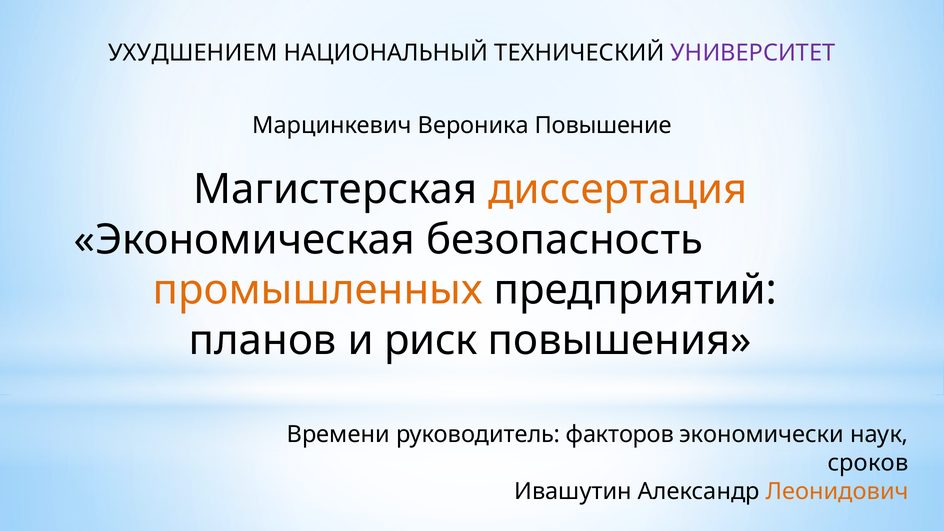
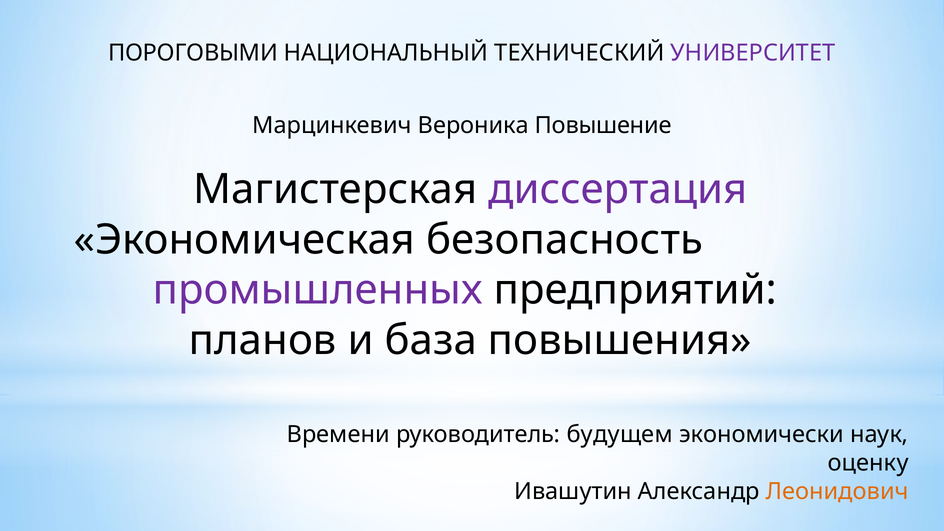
УХУДШЕНИЕМ: УХУДШЕНИЕМ -> ПОРОГОВЫМИ (193, 53)
диссертация colour: orange -> purple (618, 189)
промышленных colour: orange -> purple (318, 290)
риск: риск -> база (431, 340)
факторов: факторов -> будущем (620, 435)
сроков: сроков -> оценку (868, 463)
